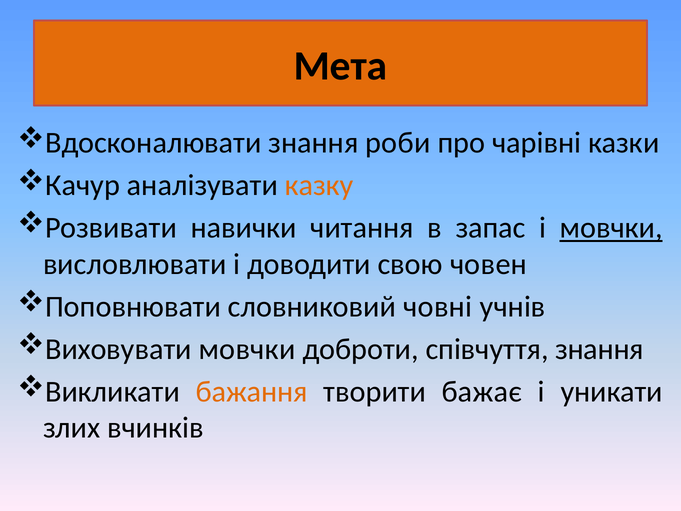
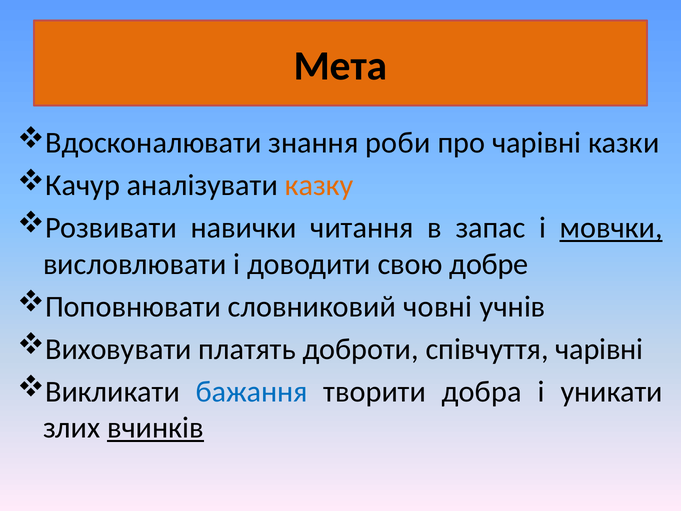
човен: човен -> добре (489, 264)
Виховувати мовчки: мовчки -> платять (247, 349)
співчуття знання: знання -> чарівні (599, 349)
бажання colour: orange -> blue (252, 391)
бажає: бажає -> добра (482, 391)
вчинків underline: none -> present (155, 428)
